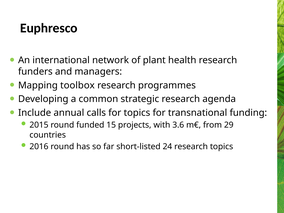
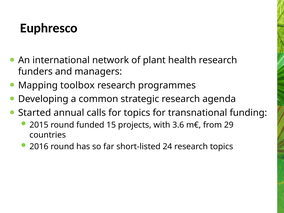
Include: Include -> Started (35, 113)
